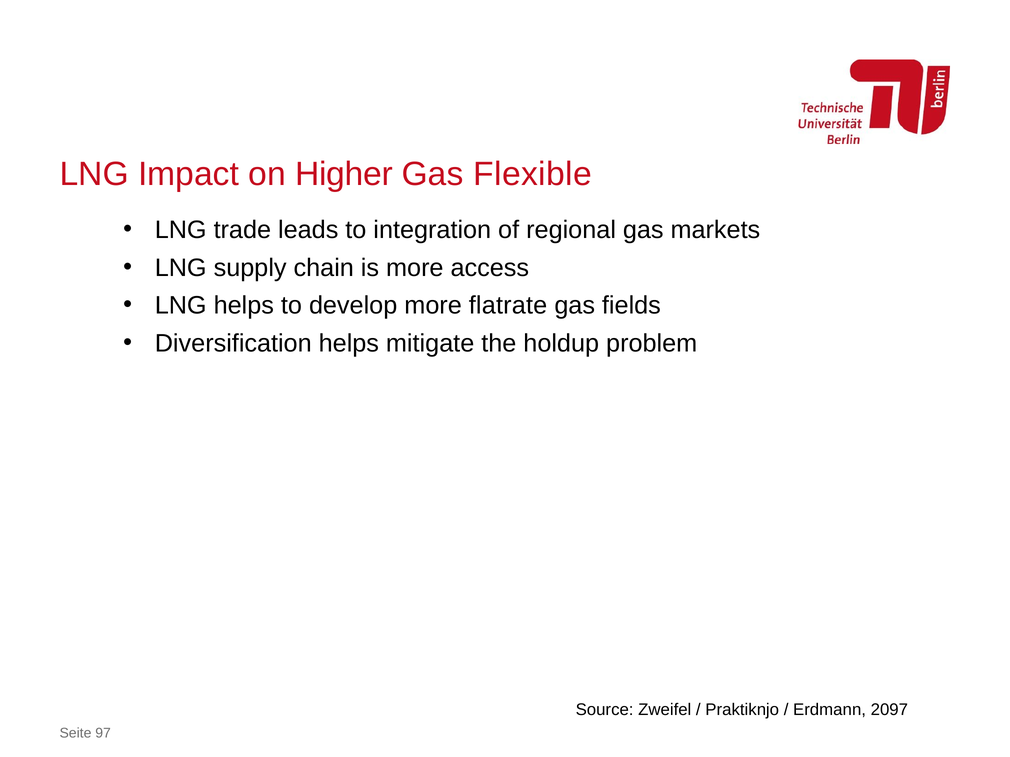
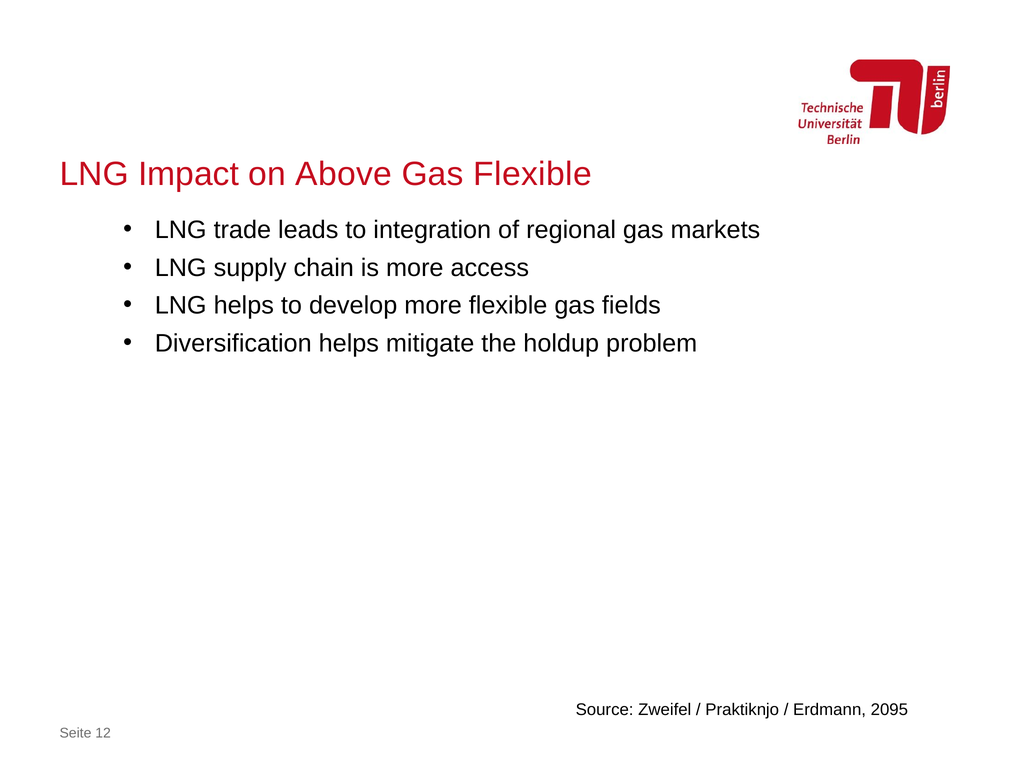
Higher: Higher -> Above (344, 174)
more flatrate: flatrate -> flexible (508, 306)
2097: 2097 -> 2095 (889, 710)
97: 97 -> 12 (103, 734)
